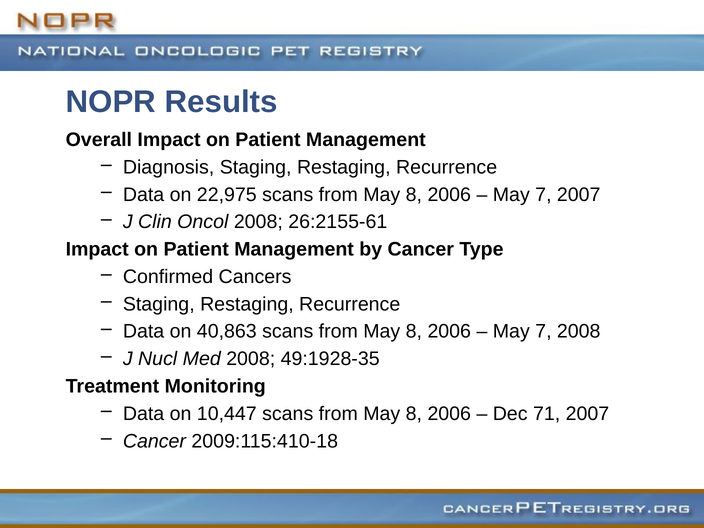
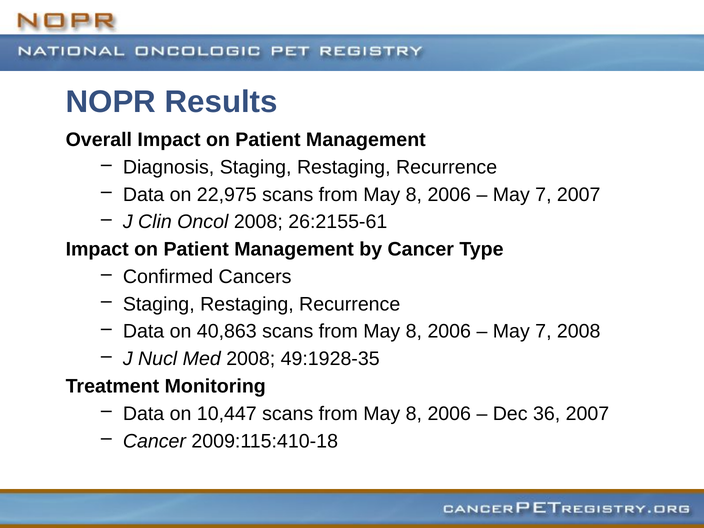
71: 71 -> 36 (547, 414)
